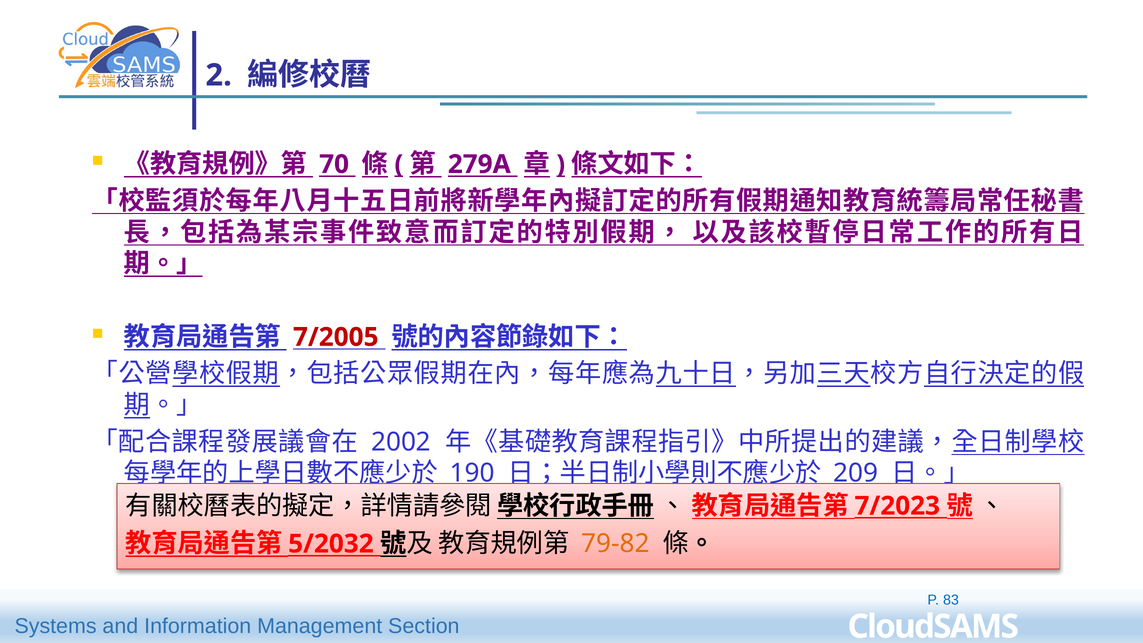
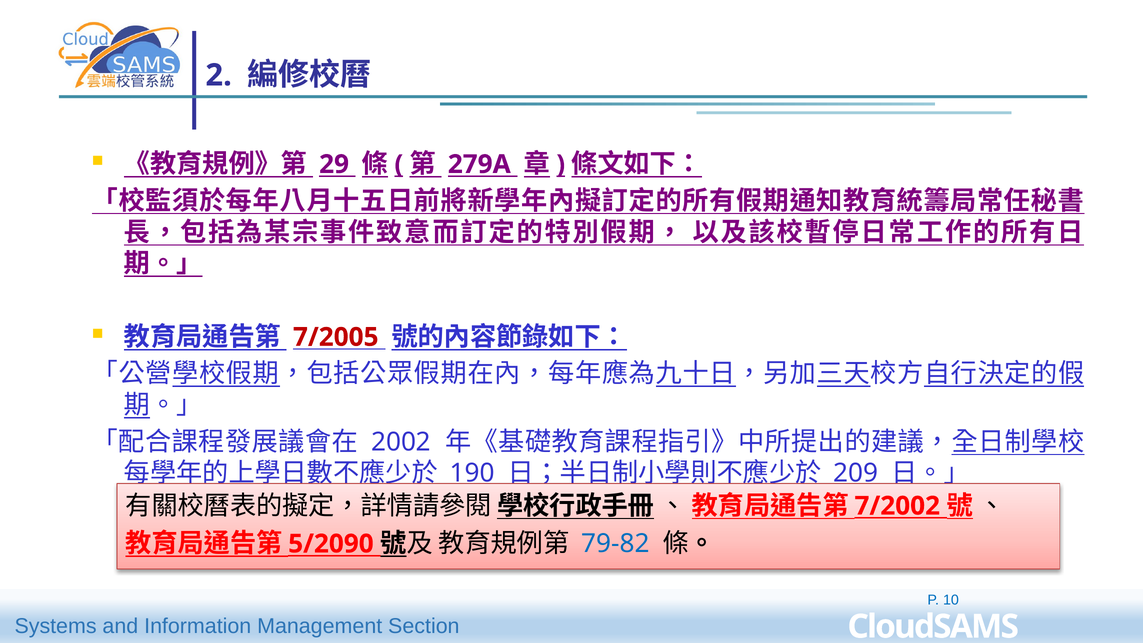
70: 70 -> 29 (334, 164)
7/2023: 7/2023 -> 7/2002 (897, 506)
5/2032: 5/2032 -> 5/2090 (331, 544)
79-82 colour: orange -> blue (615, 544)
83: 83 -> 10 (951, 600)
